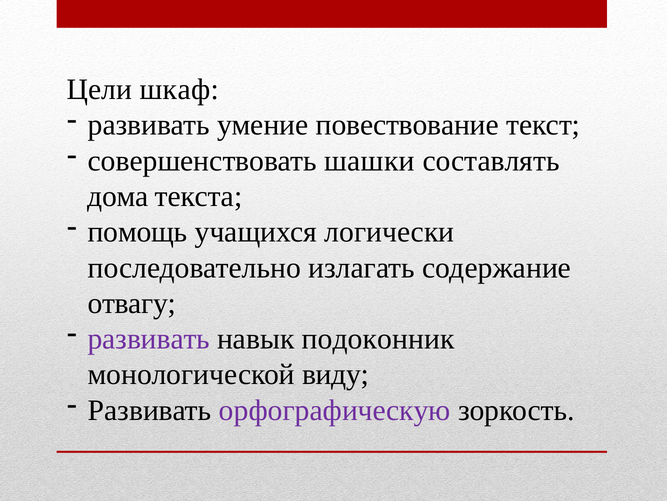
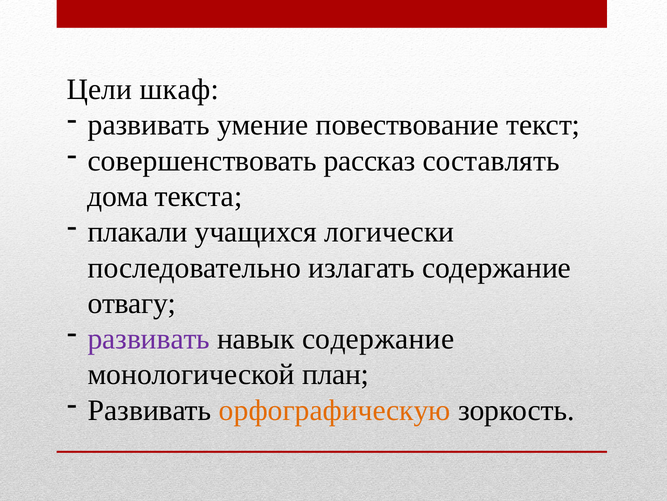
шашки: шашки -> рассказ (370, 161)
помощь: помощь -> плакали (138, 232)
навык подоконник: подоконник -> содержание (378, 338)
виду: виду -> план (335, 374)
орфографическую colour: purple -> orange (335, 410)
